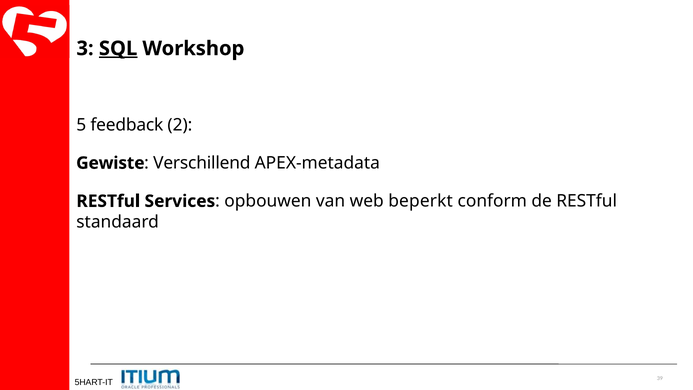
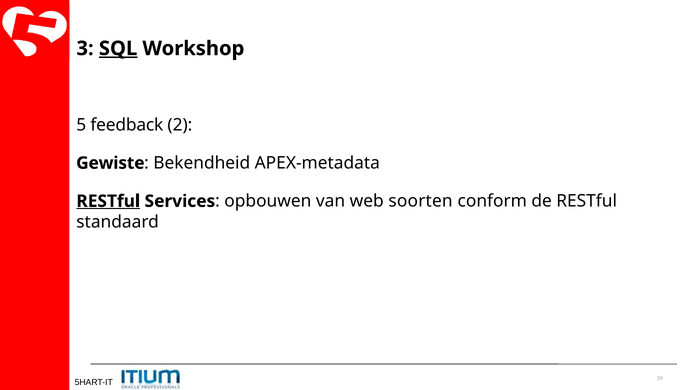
Verschillend: Verschillend -> Bekendheid (202, 163)
RESTful underline: none -> present (108, 201)
beperkt: beperkt -> soorten (421, 201)
